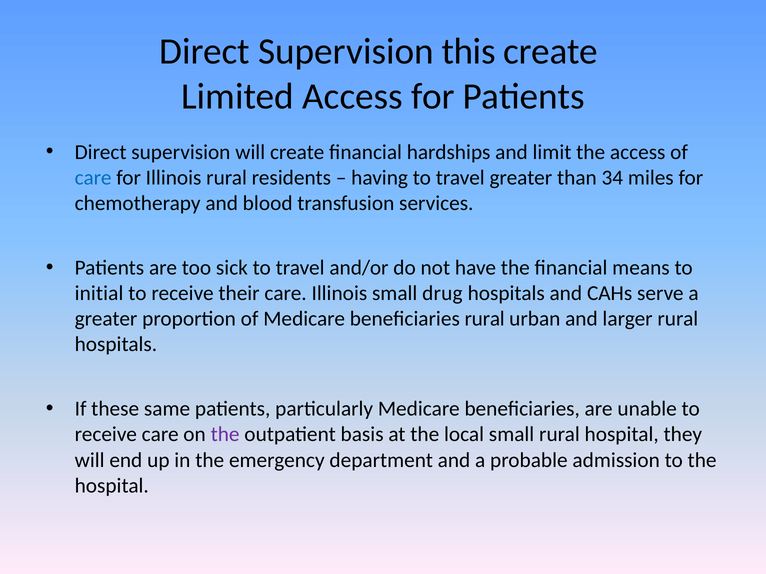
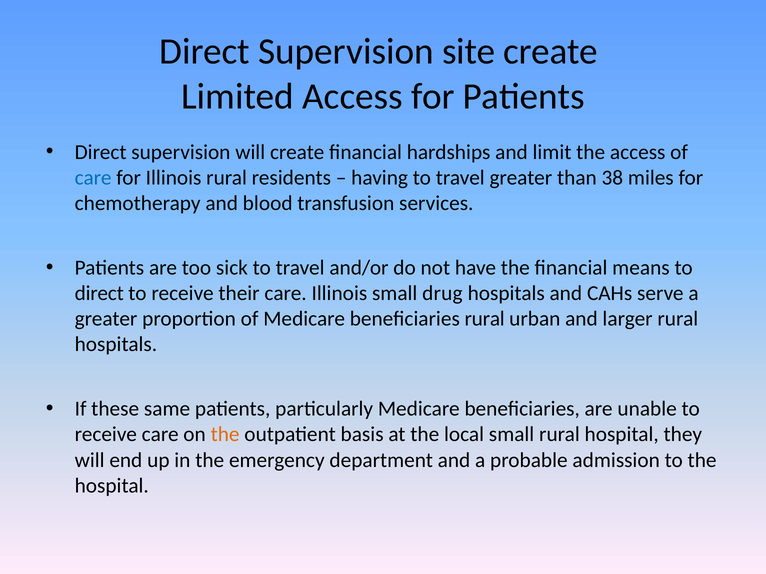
this: this -> site (469, 52)
34: 34 -> 38 (612, 178)
initial: initial -> direct (99, 293)
the colour: purple -> orange (225, 435)
